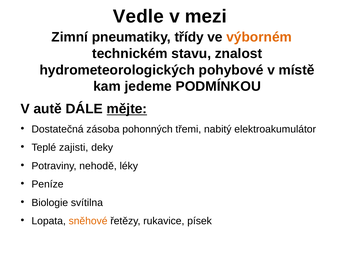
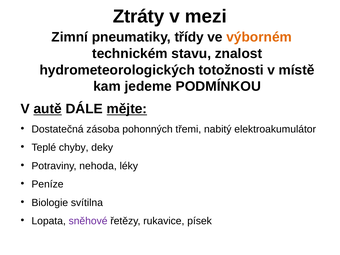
Vedle: Vedle -> Ztráty (139, 16)
pohybové: pohybové -> totožnosti (231, 70)
autě underline: none -> present (48, 109)
zajisti: zajisti -> chyby (74, 148)
nehodě: nehodě -> nehoda (98, 166)
sněhové colour: orange -> purple (88, 221)
